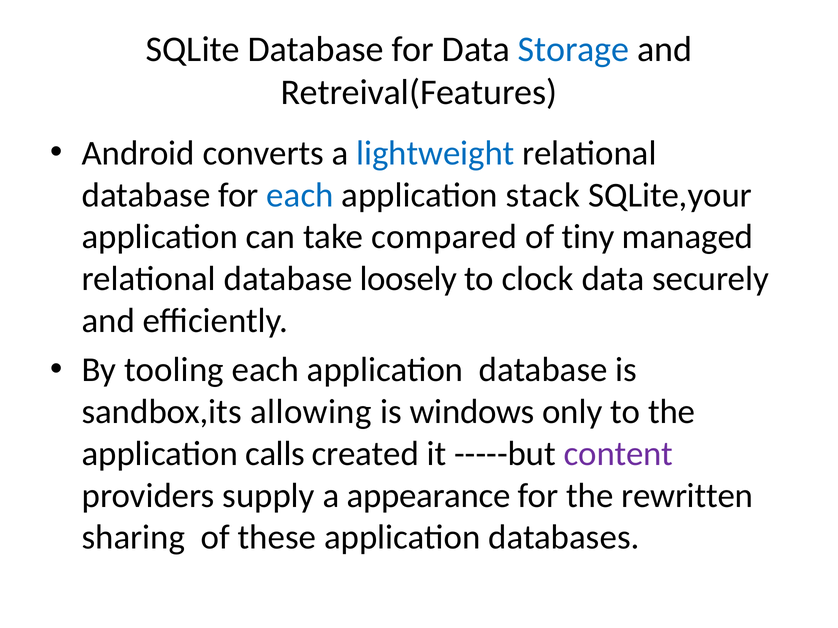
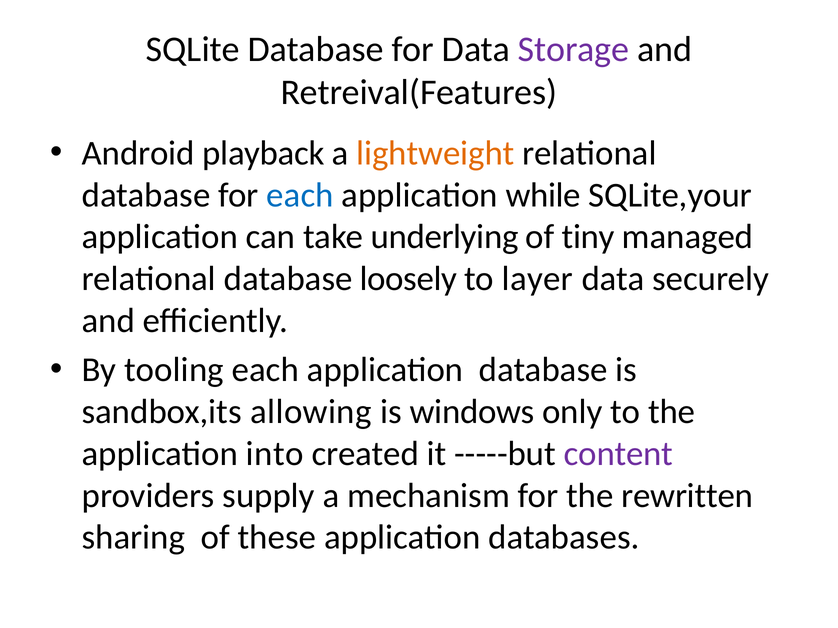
Storage colour: blue -> purple (574, 49)
converts: converts -> playback (263, 153)
lightweight colour: blue -> orange (435, 153)
stack: stack -> while (543, 195)
compared: compared -> underlying (445, 237)
clock: clock -> layer (537, 279)
calls: calls -> into (275, 454)
appearance: appearance -> mechanism (429, 496)
